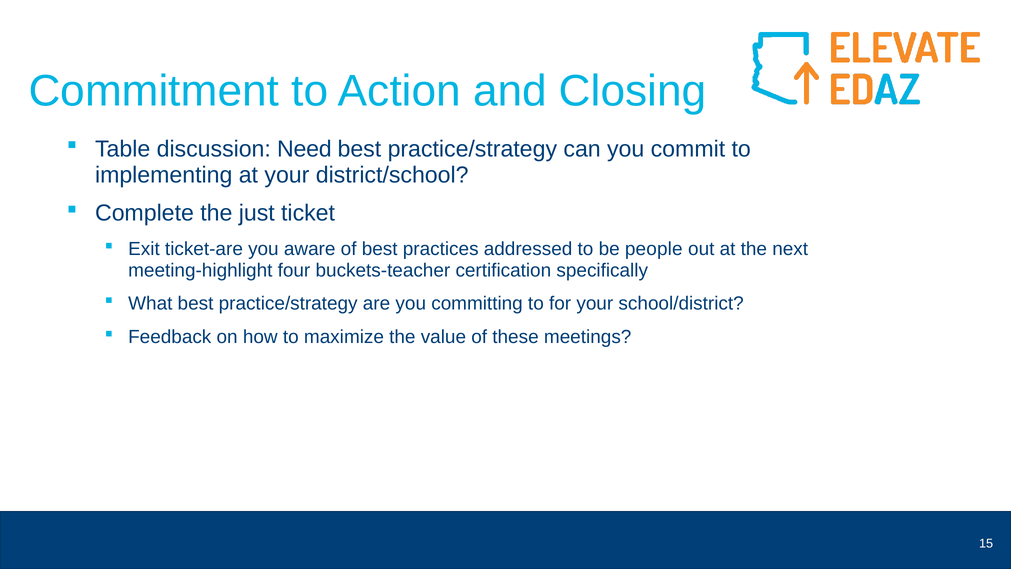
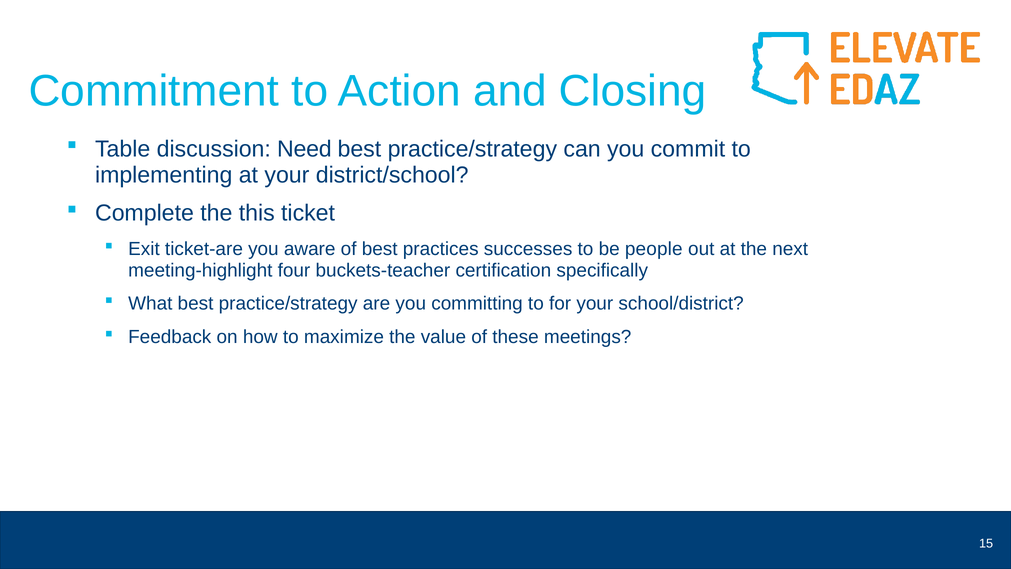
just: just -> this (257, 213)
addressed: addressed -> successes (528, 249)
